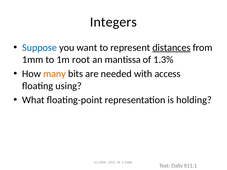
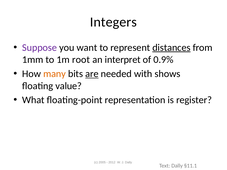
Suppose colour: blue -> purple (40, 48)
mantissa: mantissa -> interpret (123, 60)
1.3%: 1.3% -> 0.9% (163, 60)
are underline: none -> present (92, 74)
access: access -> shows (167, 74)
using: using -> value (69, 86)
holding: holding -> register (194, 100)
